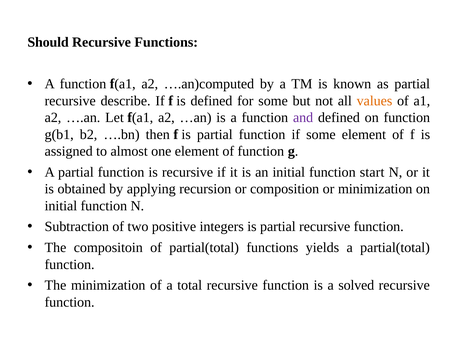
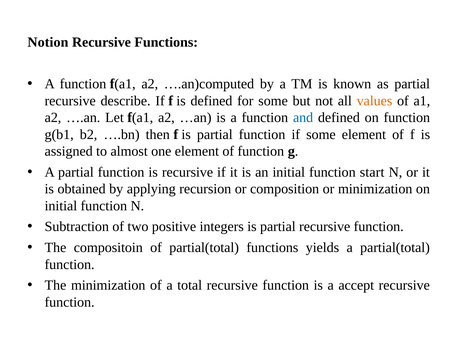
Should: Should -> Notion (48, 42)
and colour: purple -> blue (303, 117)
solved: solved -> accept (356, 285)
